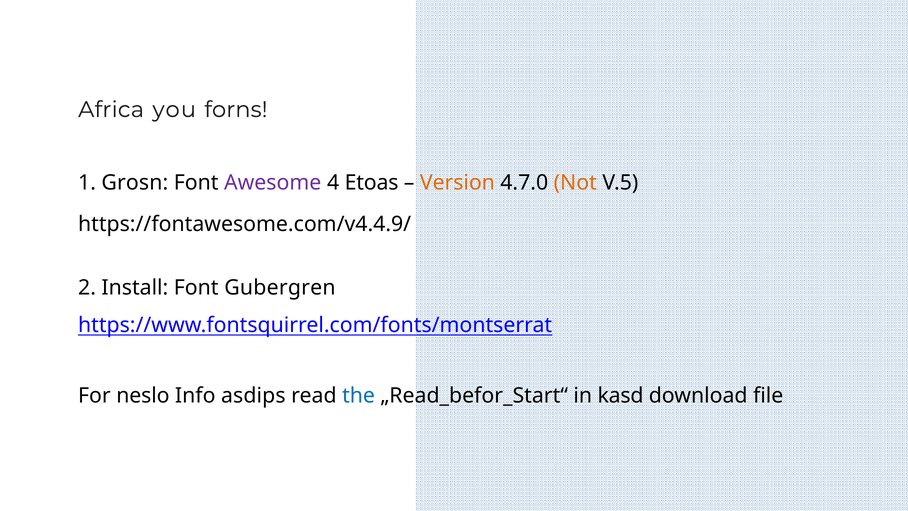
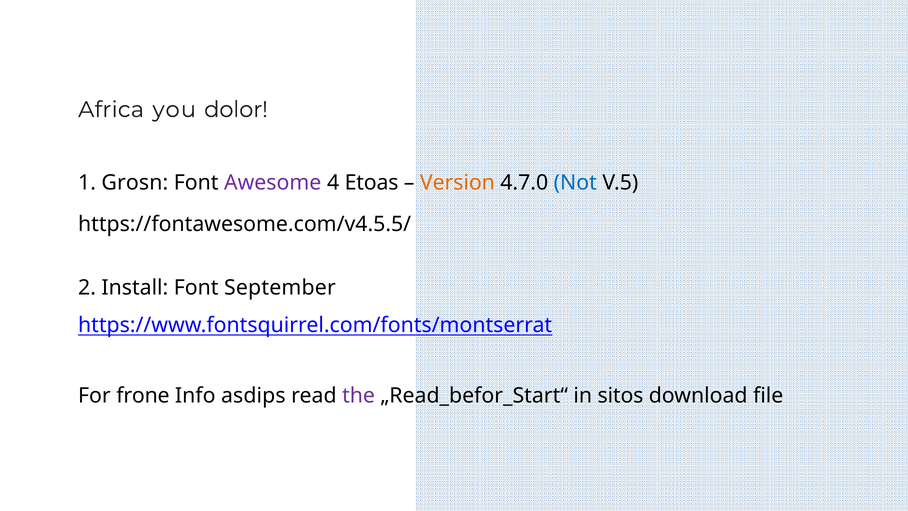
forns: forns -> dolor (236, 110)
Not colour: orange -> blue (575, 183)
https://fontawesome.com/v4.4.9/: https://fontawesome.com/v4.4.9/ -> https://fontawesome.com/v4.5.5/ (245, 224)
Gubergren: Gubergren -> September (280, 287)
neslo: neslo -> frone (143, 395)
the colour: blue -> purple (359, 395)
kasd: kasd -> sitos (621, 395)
